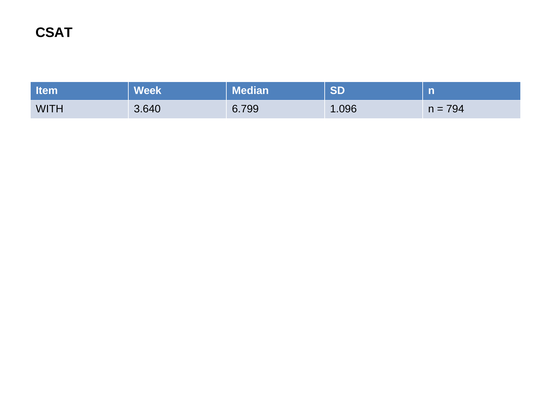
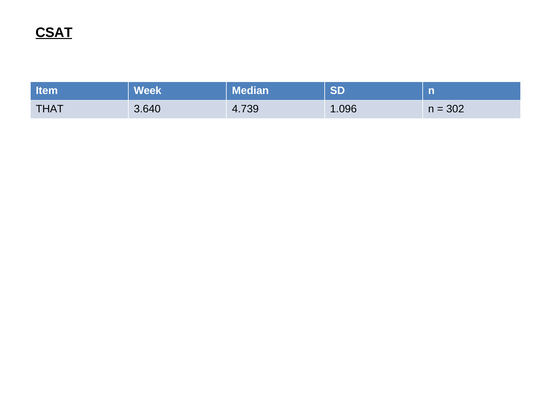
CSAT underline: none -> present (54, 33)
WITH: WITH -> THAT (50, 109)
6.799: 6.799 -> 4.739 (245, 109)
794: 794 -> 302 (455, 109)
